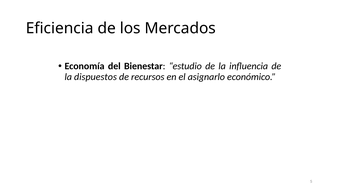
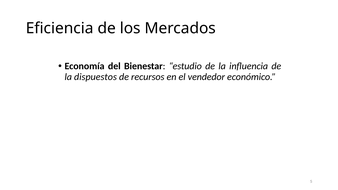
asignarlo: asignarlo -> vendedor (206, 77)
